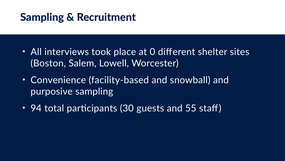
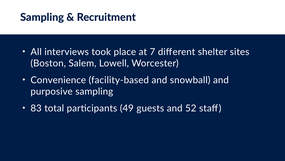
0: 0 -> 7 (152, 52)
94: 94 -> 83 (36, 108)
30: 30 -> 49 (127, 108)
55: 55 -> 52 (191, 108)
